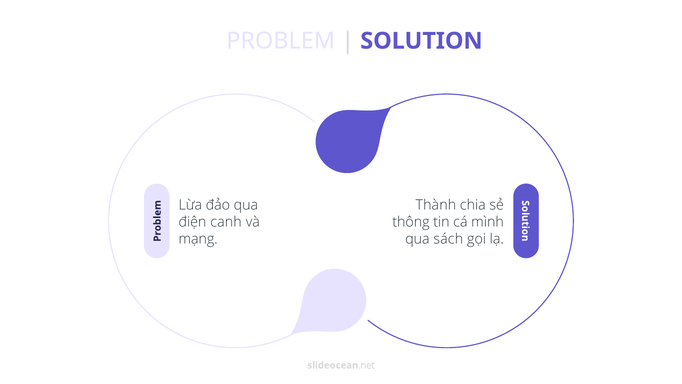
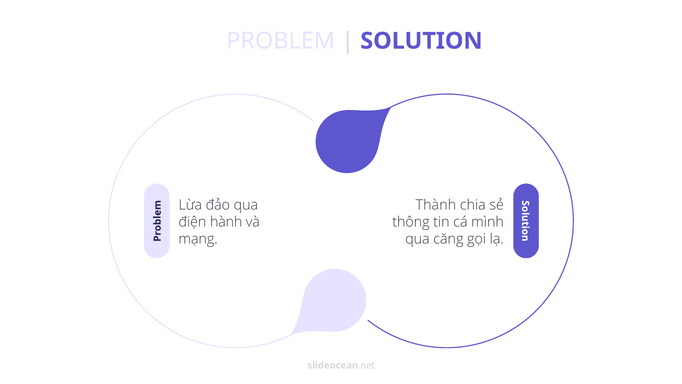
canh: canh -> hành (226, 222)
sách: sách -> căng (448, 239)
